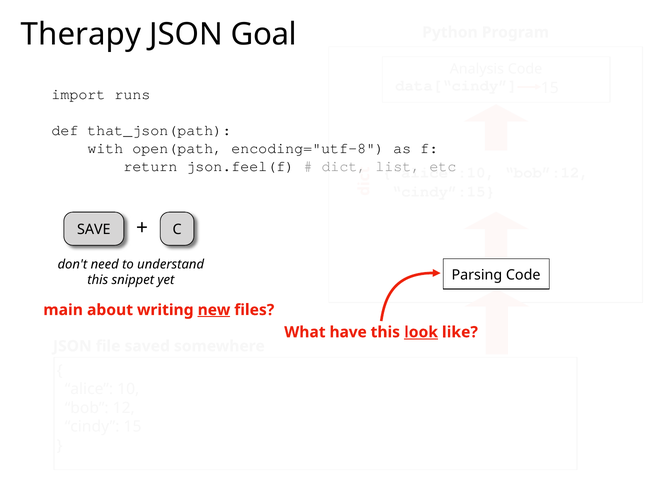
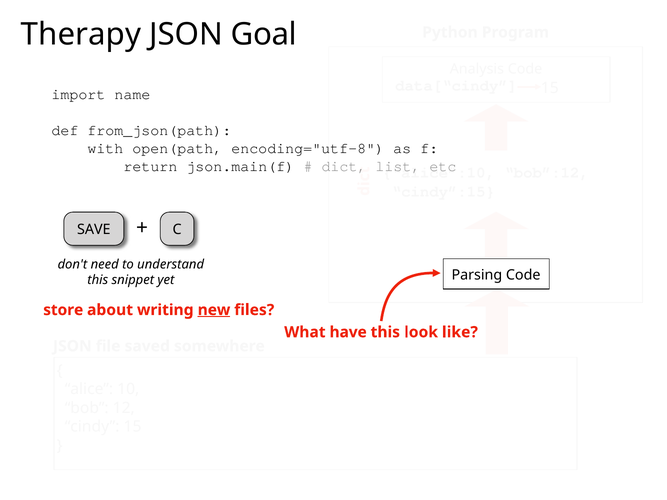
runs: runs -> name (132, 94)
that_json(path: that_json(path -> from_json(path (159, 130)
json.feel(f: json.feel(f -> json.main(f (240, 166)
main: main -> store (63, 310)
look underline: present -> none (421, 332)
